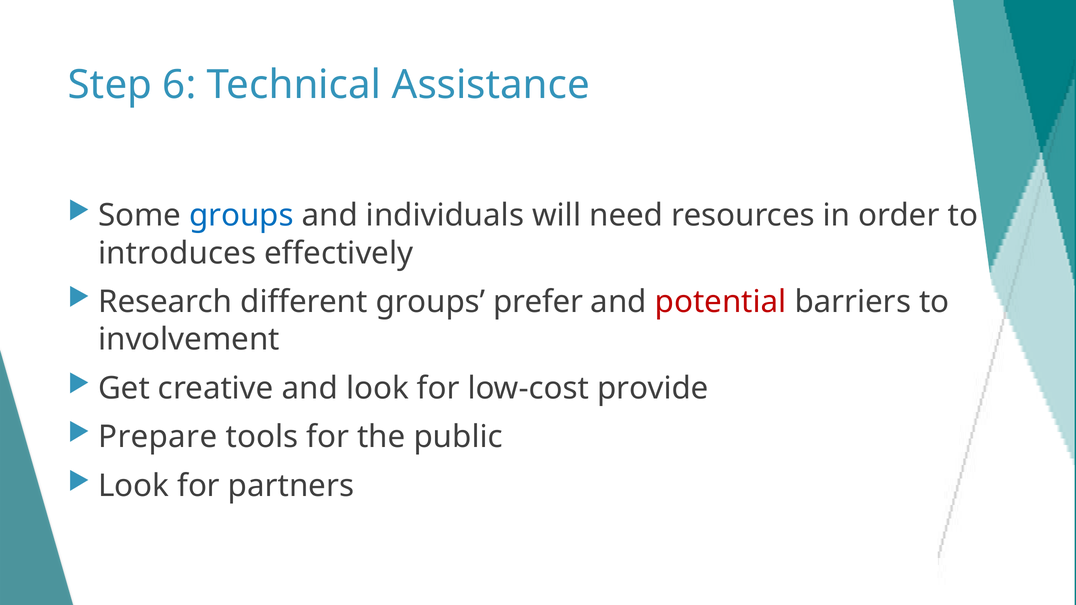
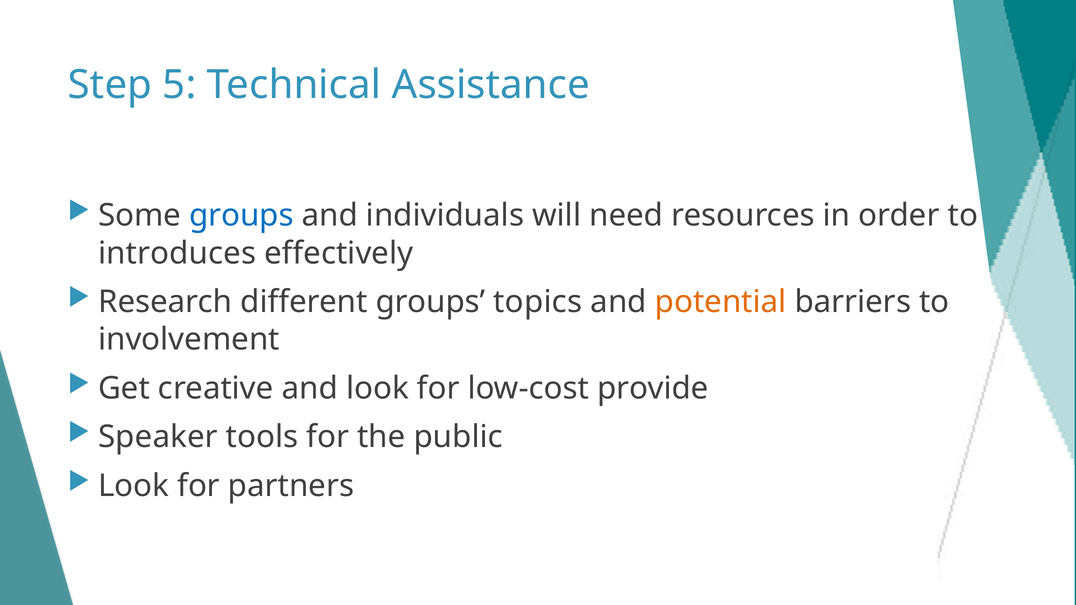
6: 6 -> 5 (179, 85)
prefer: prefer -> topics (538, 302)
potential colour: red -> orange (721, 302)
Prepare: Prepare -> Speaker (158, 437)
